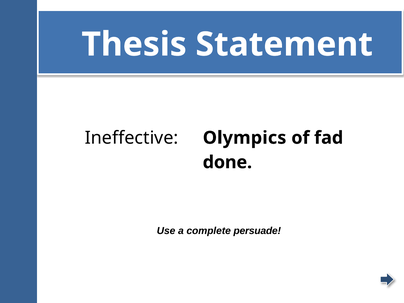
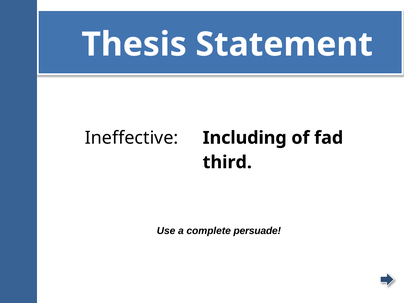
Olympics: Olympics -> Including (245, 138)
done: done -> third (227, 162)
